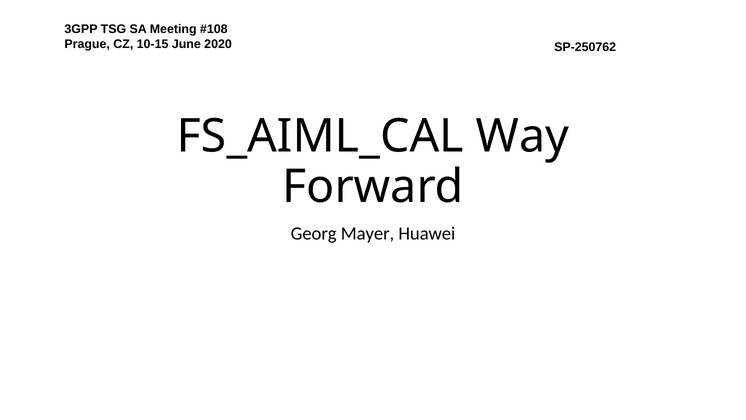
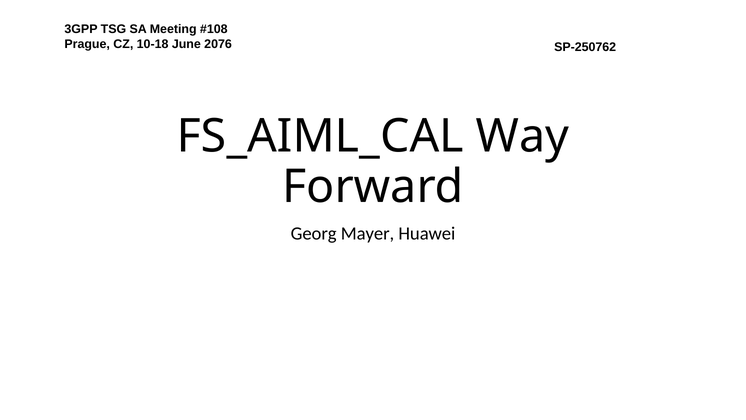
10-15: 10-15 -> 10-18 (153, 44)
2020: 2020 -> 2076 (218, 44)
